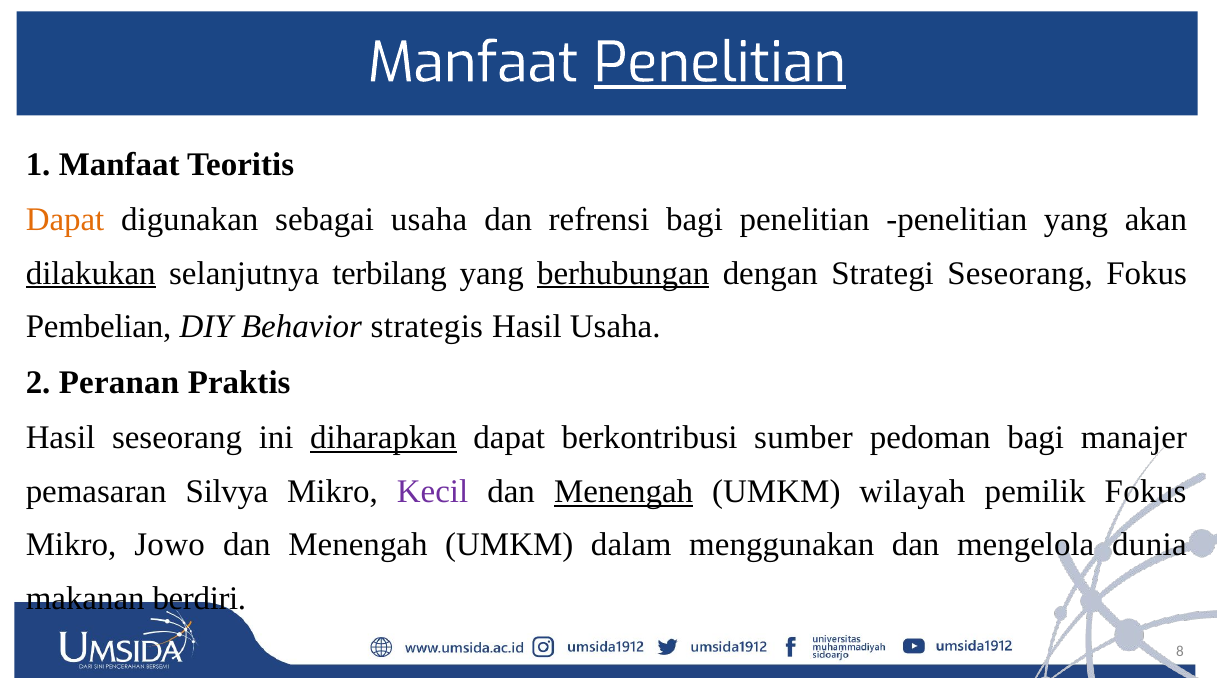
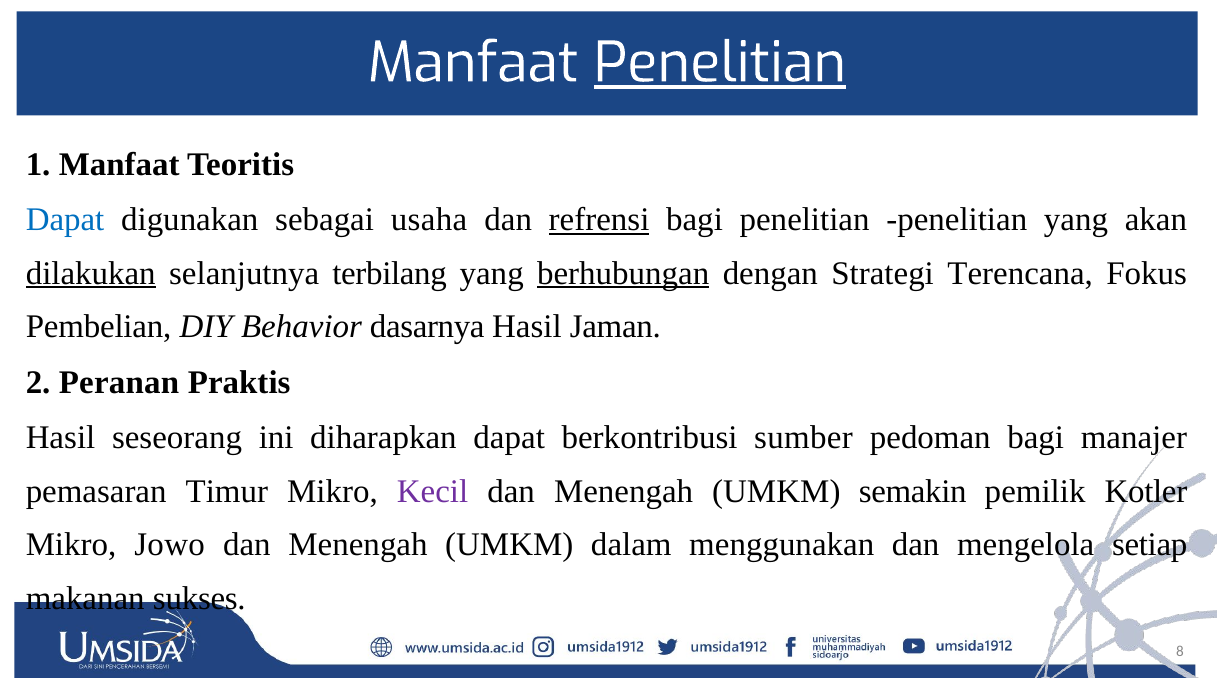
Dapat colour: orange -> blue (65, 220)
refrensi underline: none -> present (599, 220)
Strategi Seseorang: Seseorang -> Terencana (1020, 273)
strategis: strategis -> dasarnya (427, 326)
Hasil Usaha: Usaha -> Jaman (615, 326)
diharapkan underline: present -> none (383, 438)
Silvya: Silvya -> Timur (227, 491)
Menengah underline: present -> none (624, 491)
wilayah: wilayah -> semakin (913, 491)
pemilik Fokus: Fokus -> Kotler (1146, 491)
dunia: dunia -> setiap (1150, 544)
berdiri: berdiri -> sukses (199, 598)
